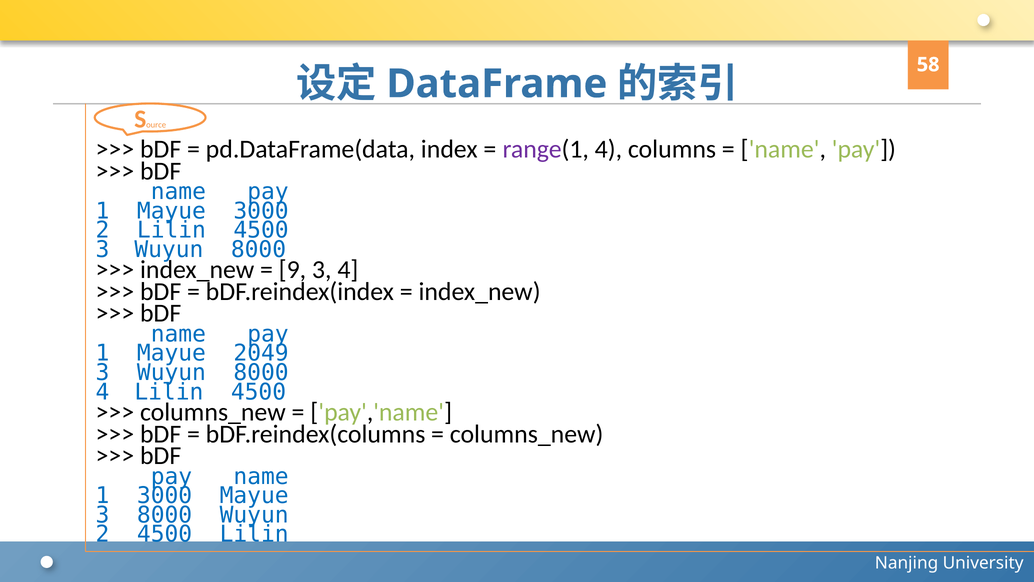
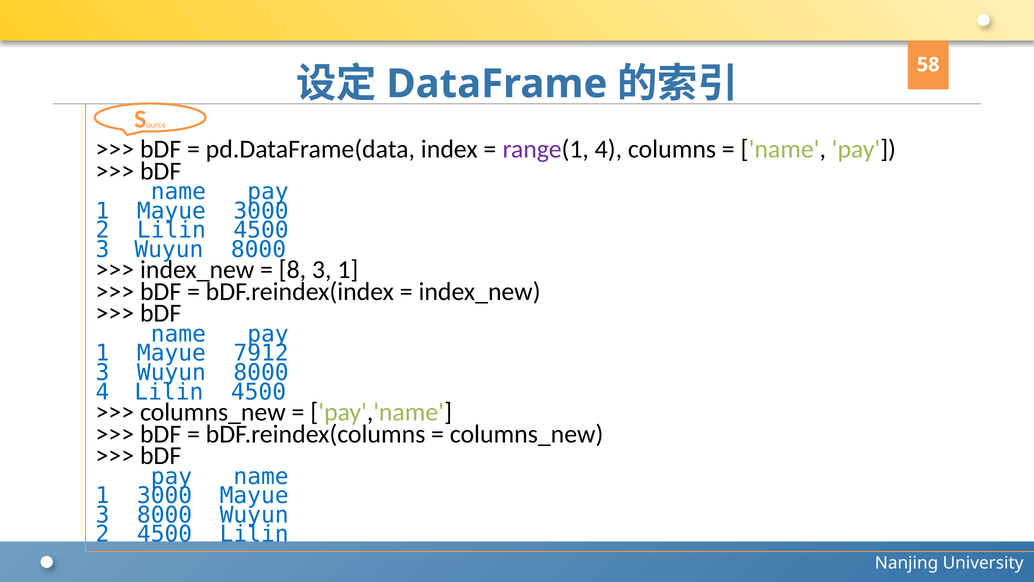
9: 9 -> 8 (292, 270)
3 4: 4 -> 1 (348, 270)
2049: 2049 -> 7912 (261, 353)
